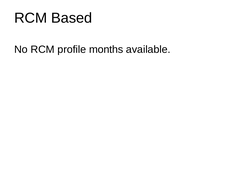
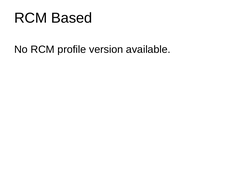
months: months -> version (106, 50)
